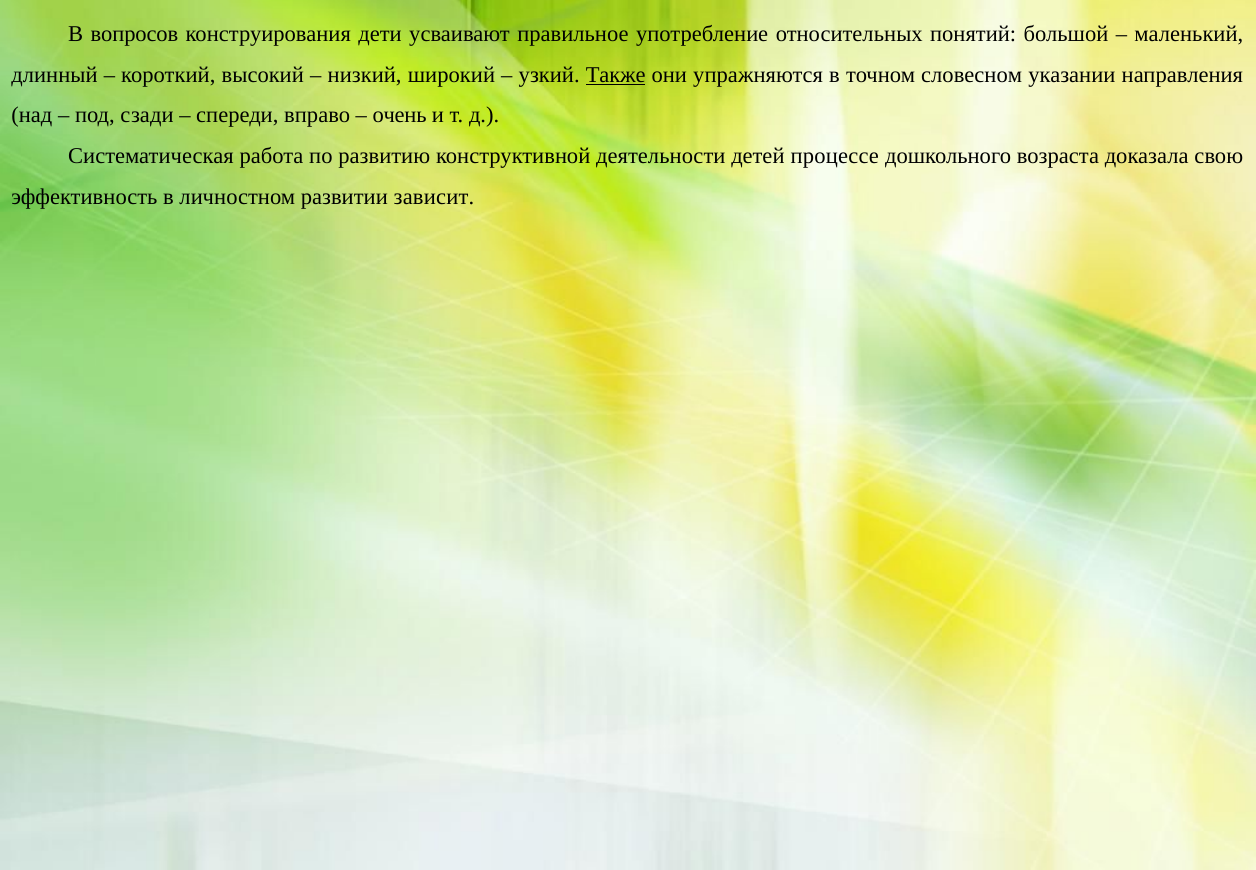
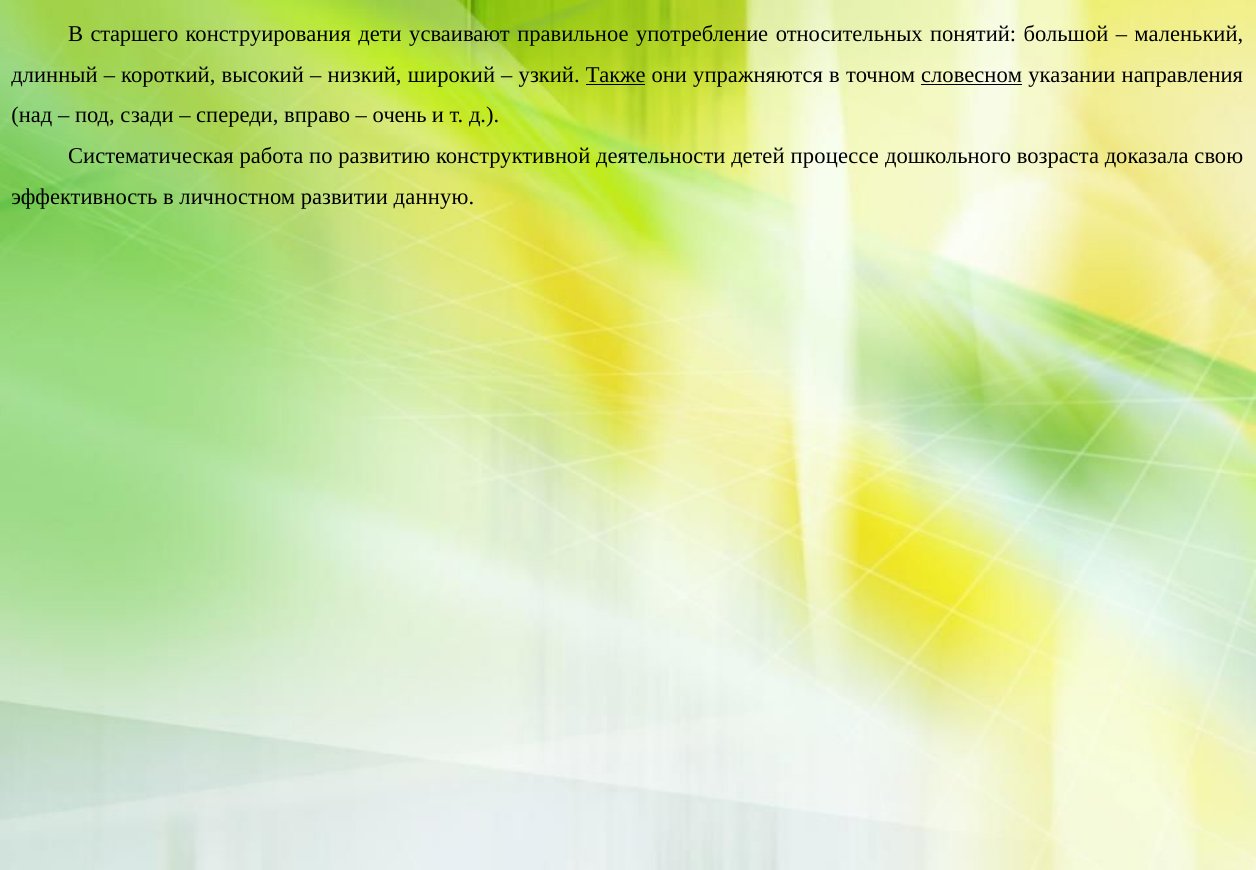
вопросов: вопросов -> старшего (134, 34)
словесном underline: none -> present (972, 75)
зависит: зависит -> данную (434, 197)
